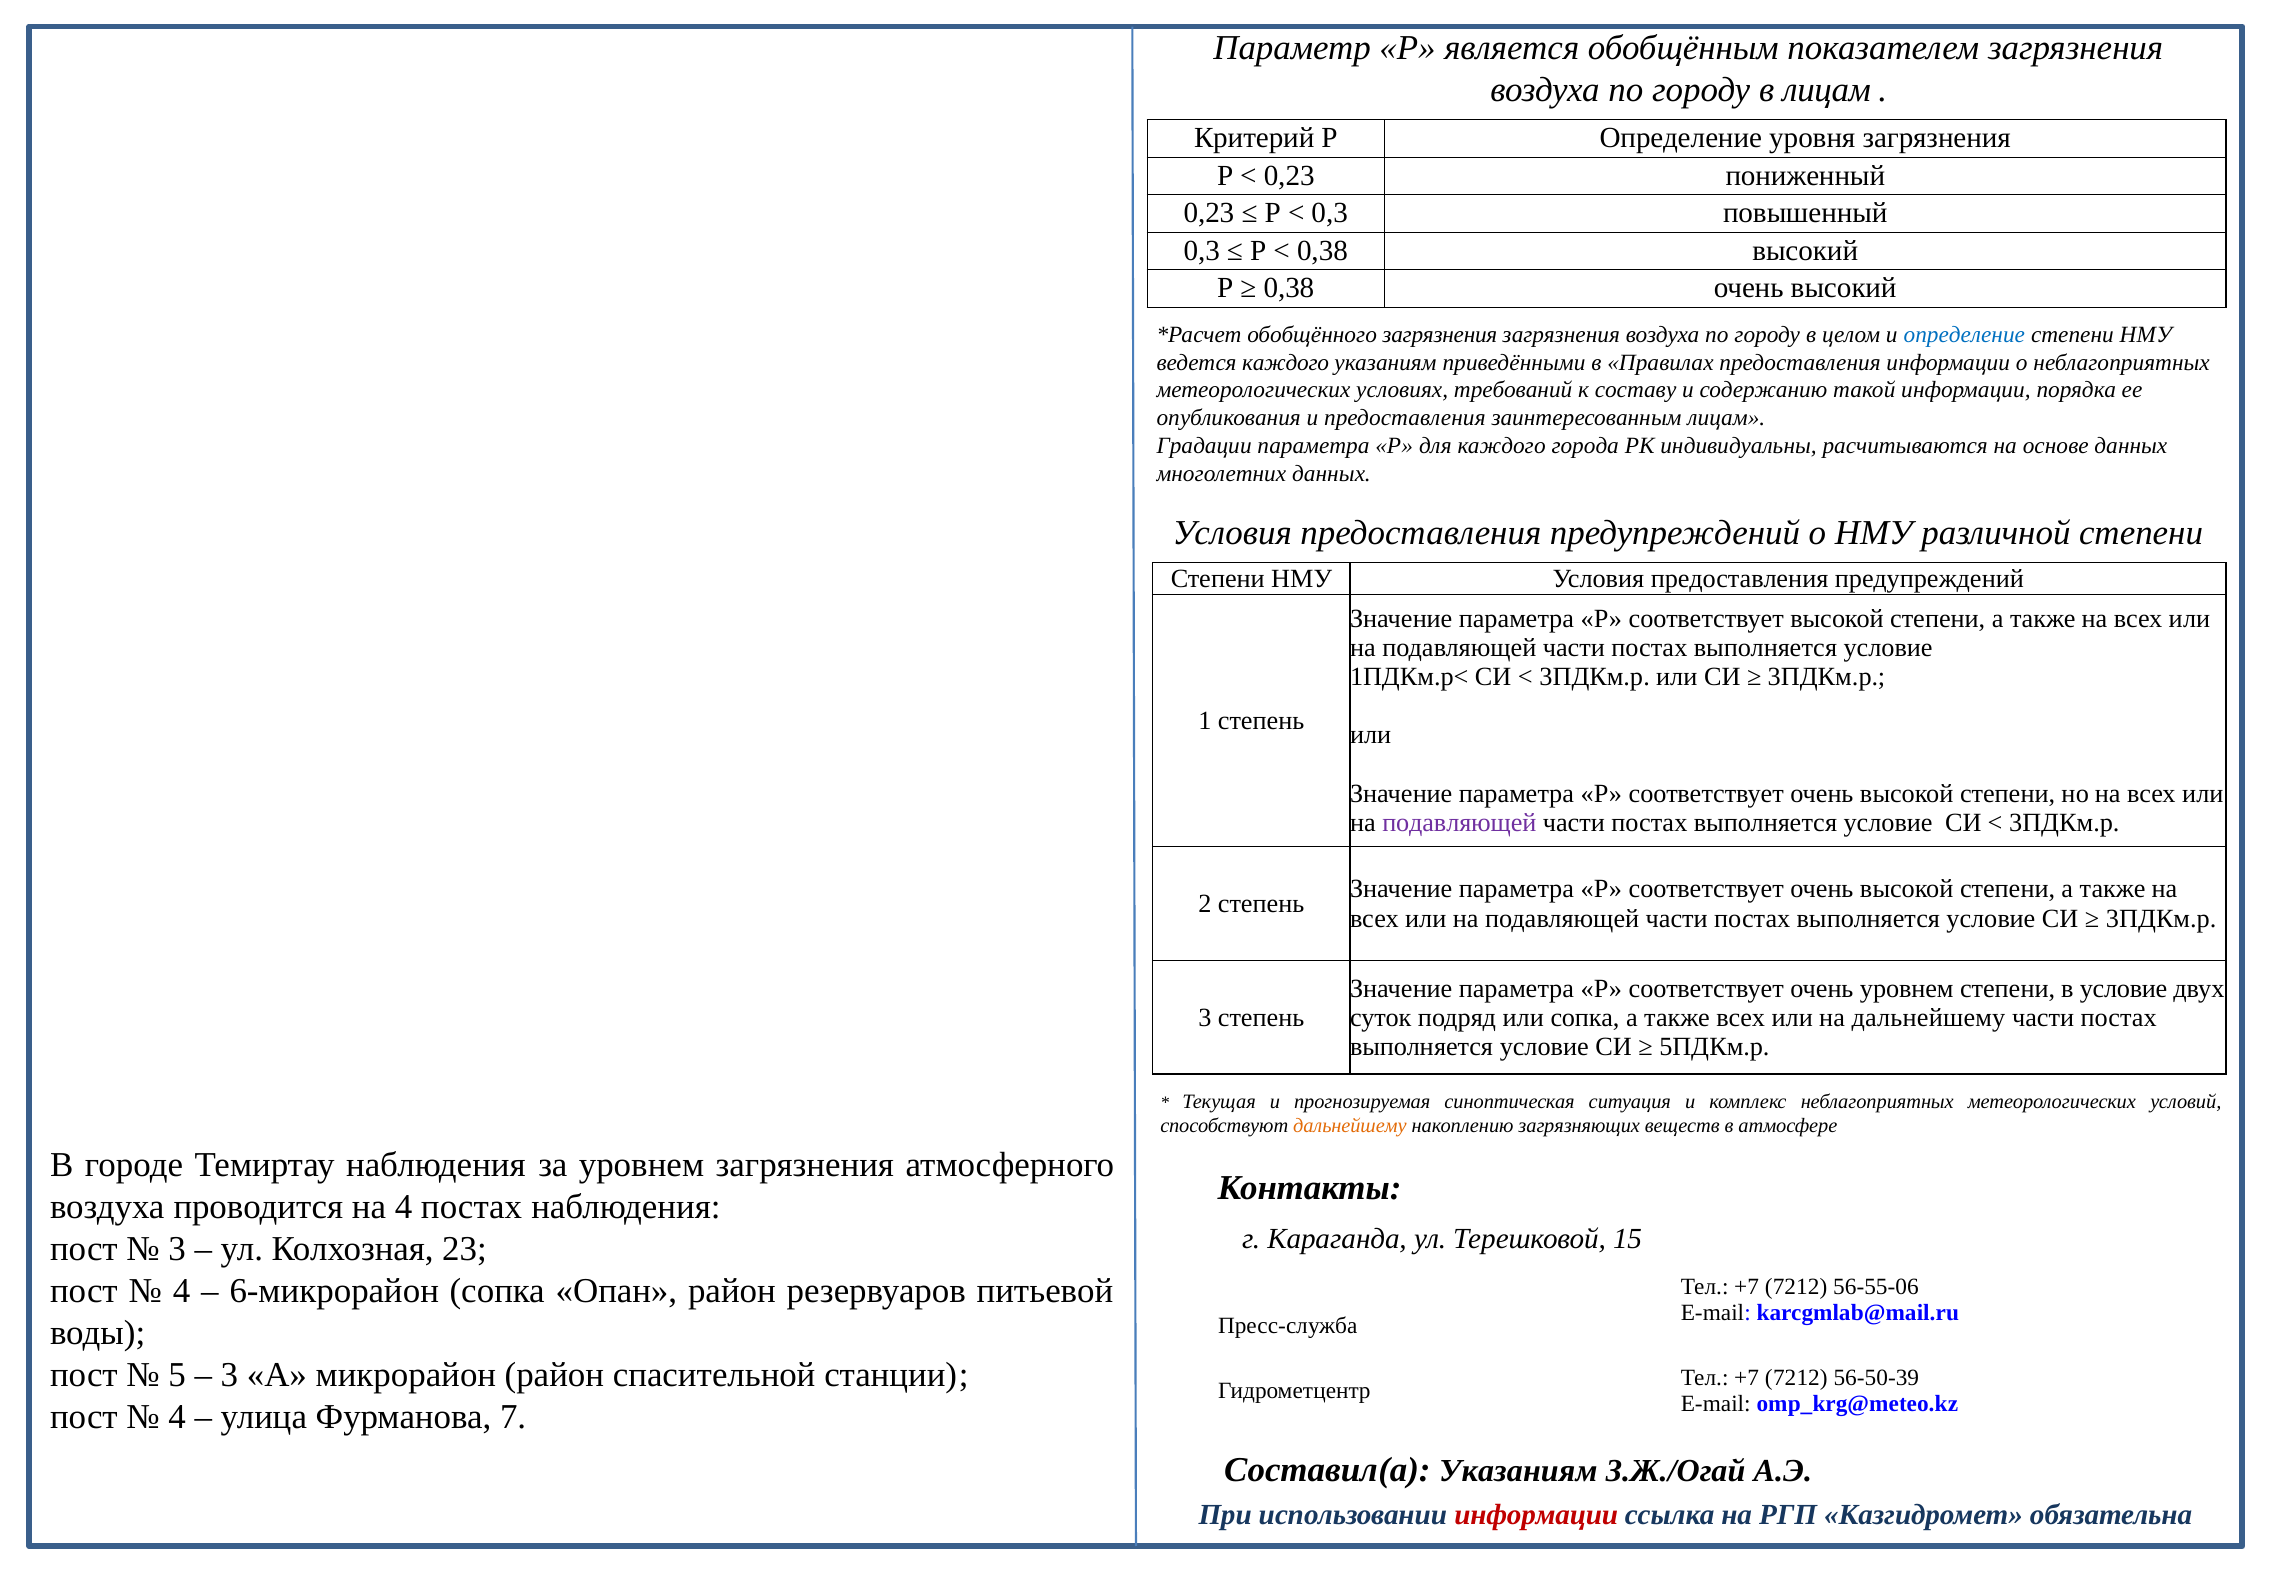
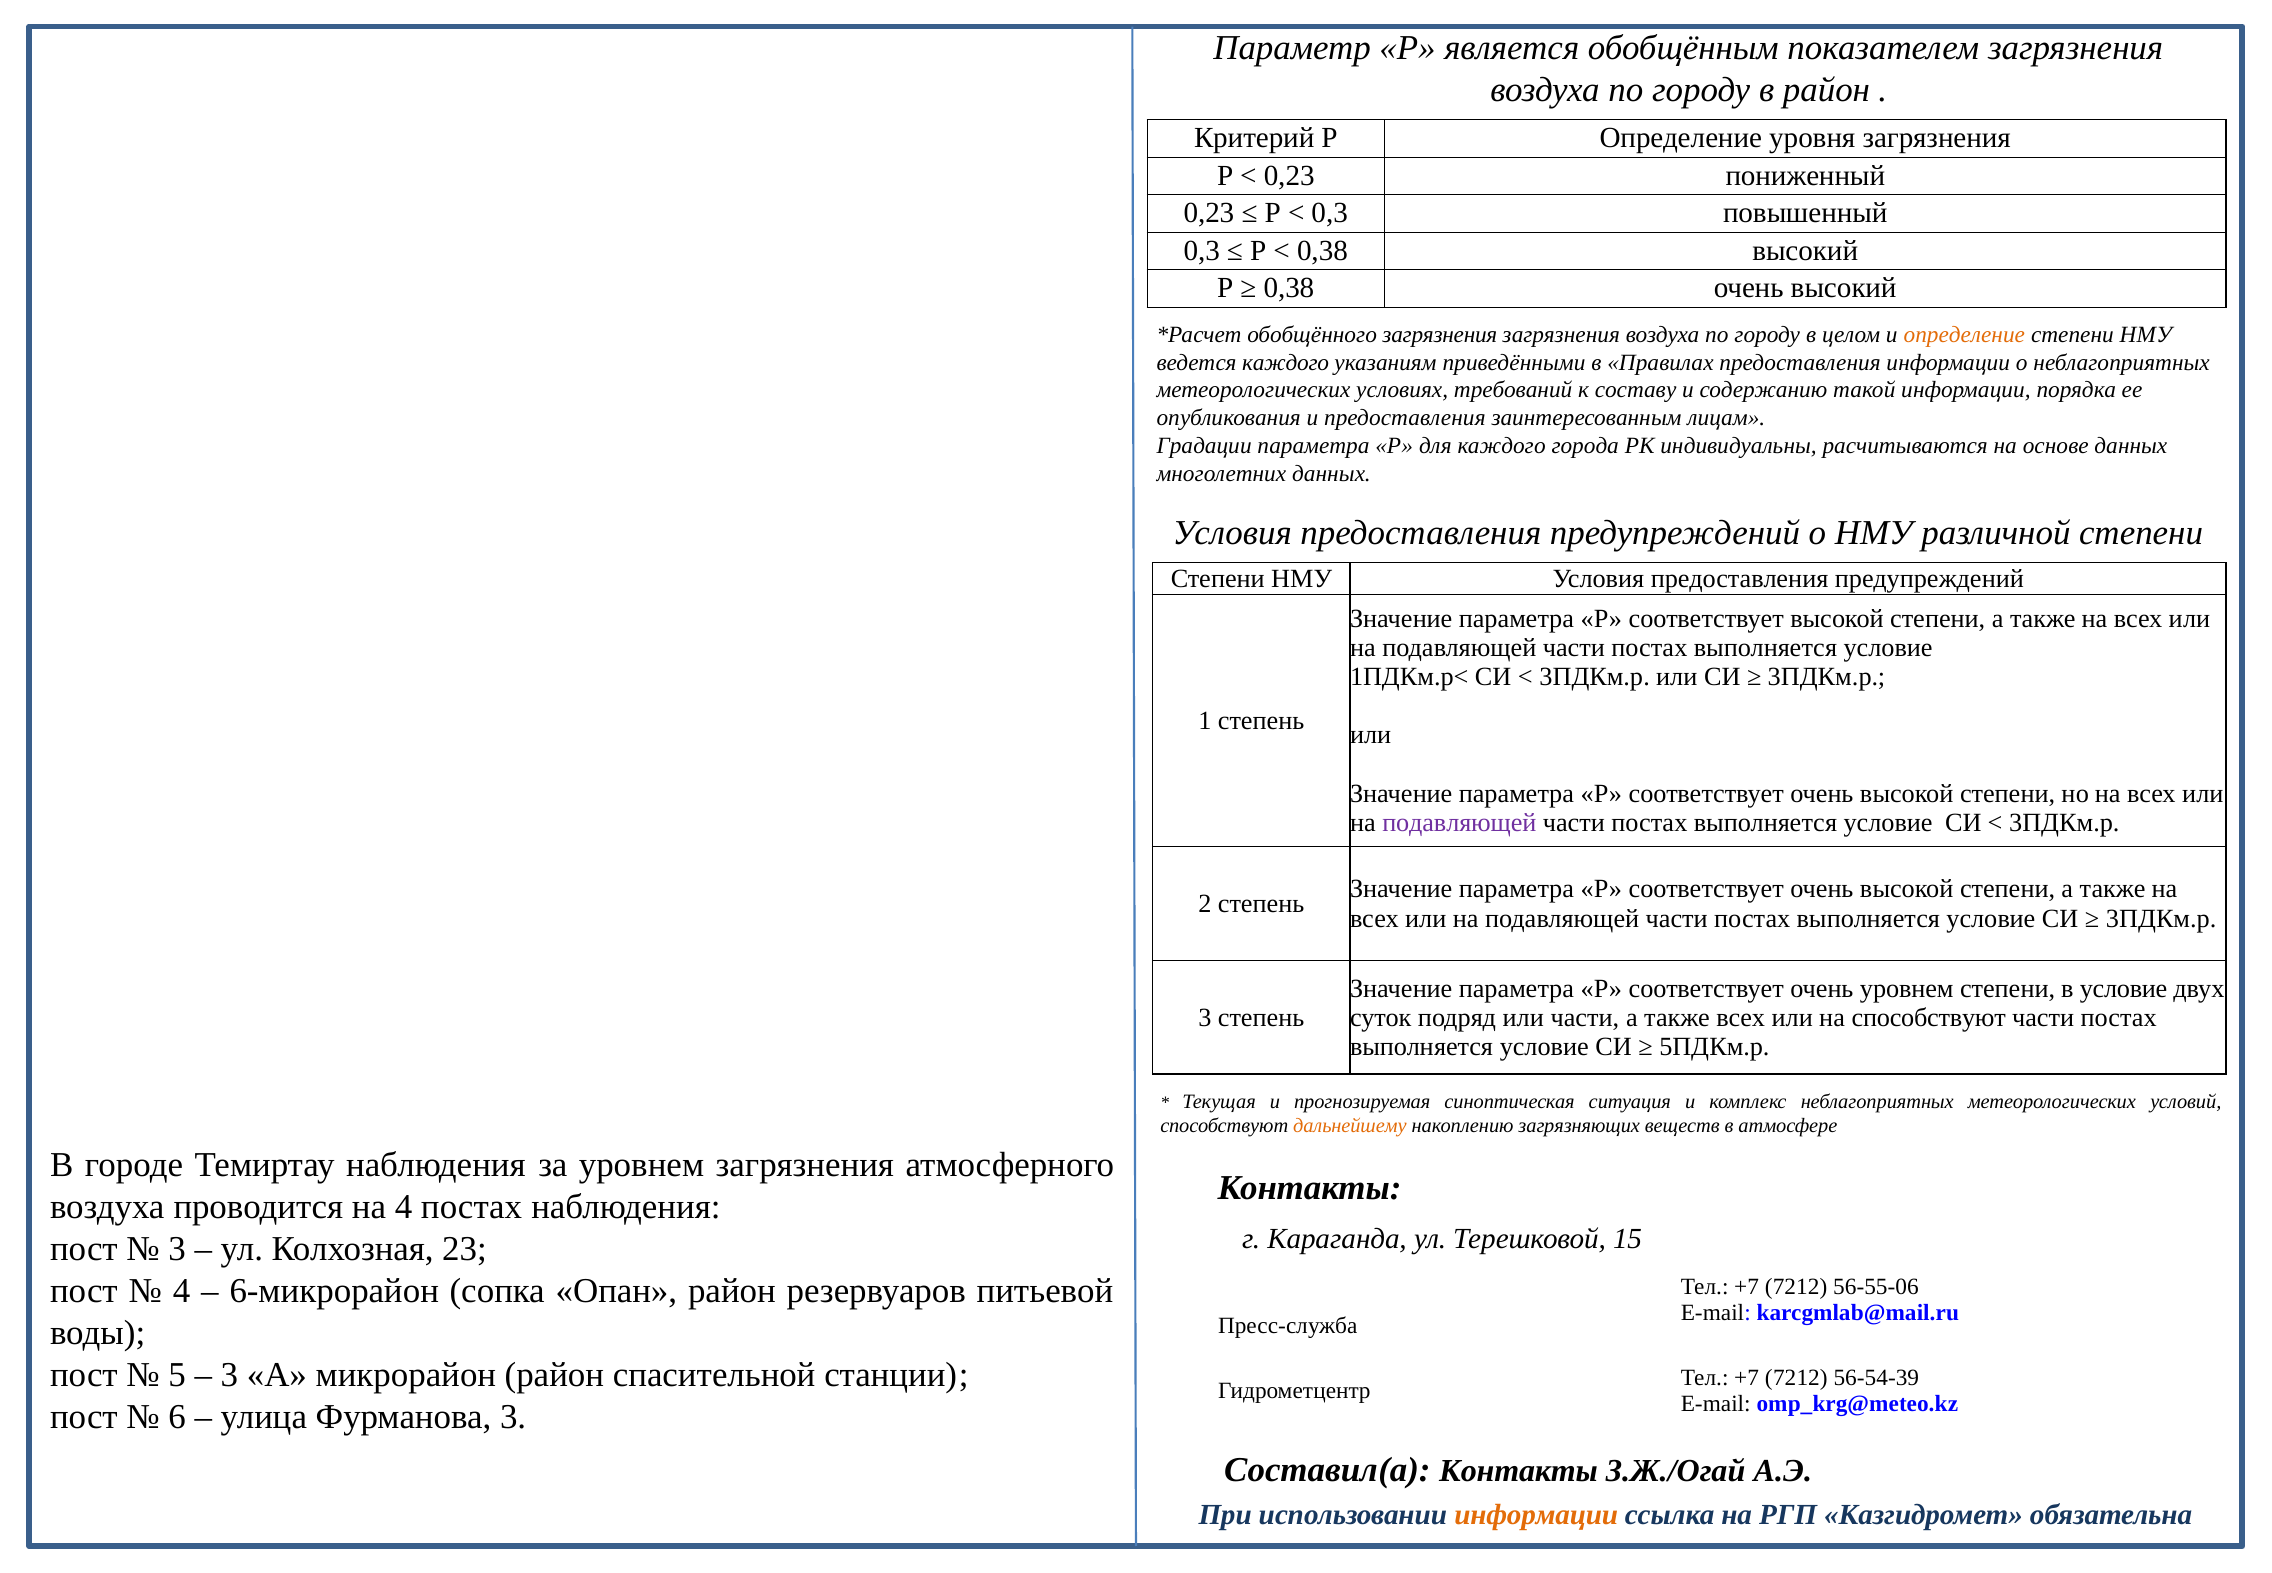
в лицам: лицам -> район (1826, 90)
определение colour: blue -> orange (1964, 334)
или сопка: сопка -> части (1585, 1017)
на дальнейшему: дальнейшему -> способствуют (1929, 1017)
56-50-39: 56-50-39 -> 56-54-39 (1876, 1378)
4: 4 -> 6 (177, 1417)
Фурманова 7: 7 -> 3 (513, 1417)
Составил(а Указаниям: Указаниям -> Контакты (1519, 1471)
информации colour: red -> orange (1536, 1514)
